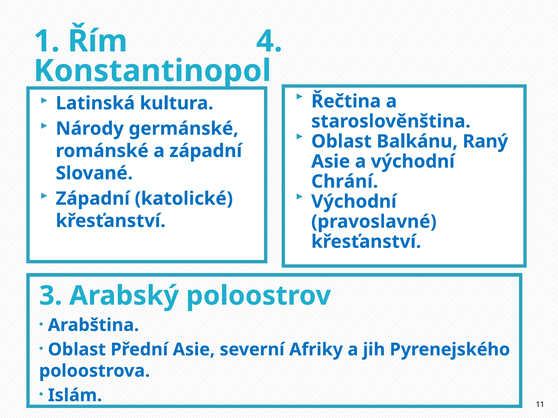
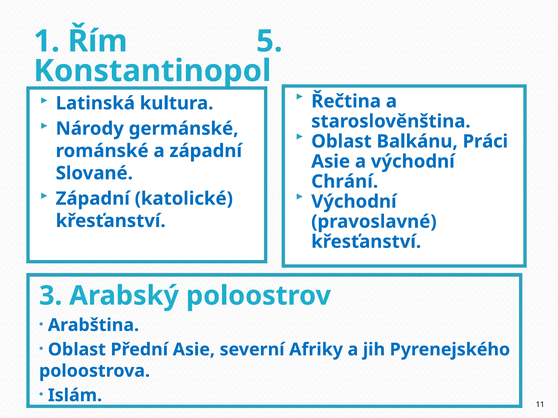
4: 4 -> 5 (269, 41)
Raný: Raný -> Práci (485, 142)
